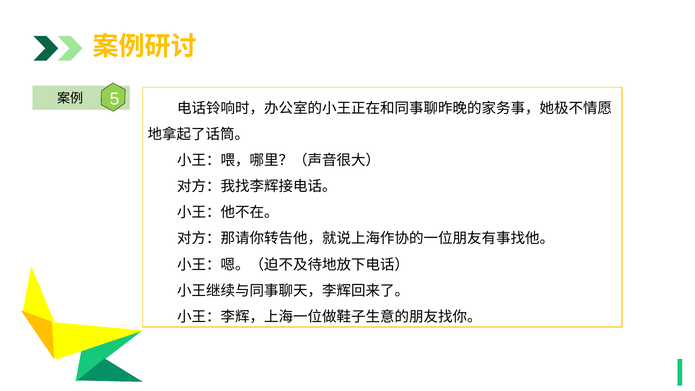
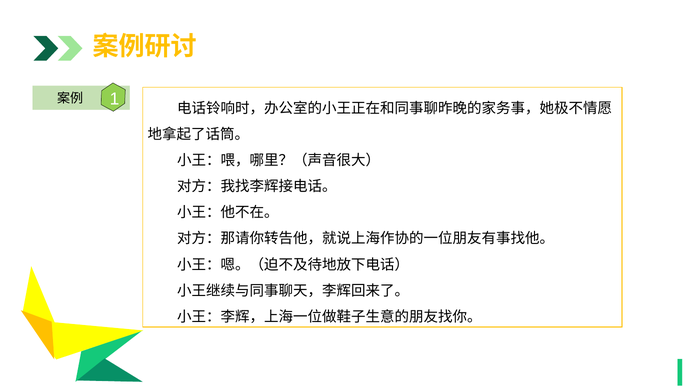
5: 5 -> 1 (115, 99)
